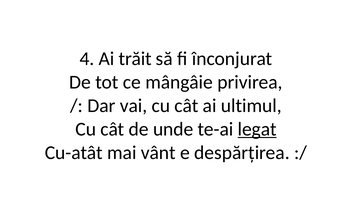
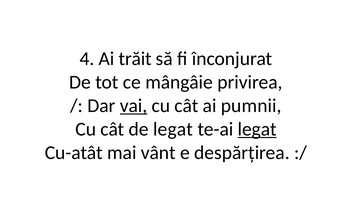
vai underline: none -> present (134, 106)
ultimul: ultimul -> pumnii (251, 106)
de unde: unde -> legat (173, 129)
